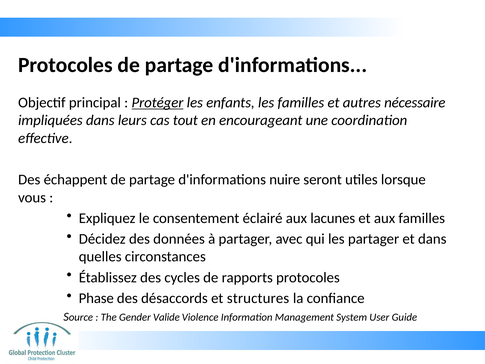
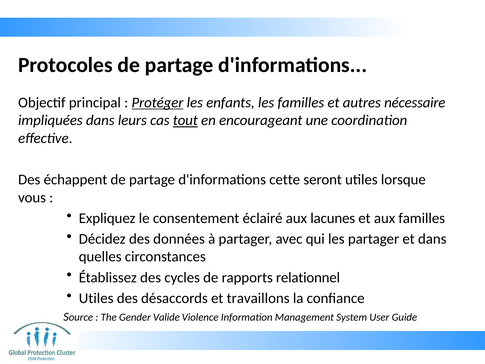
tout underline: none -> present (185, 120)
nuire: nuire -> cette (285, 180)
rapports protocoles: protocoles -> relationnel (308, 277)
Phase: Phase -> Utiles (96, 298)
structures: structures -> travaillons (258, 298)
